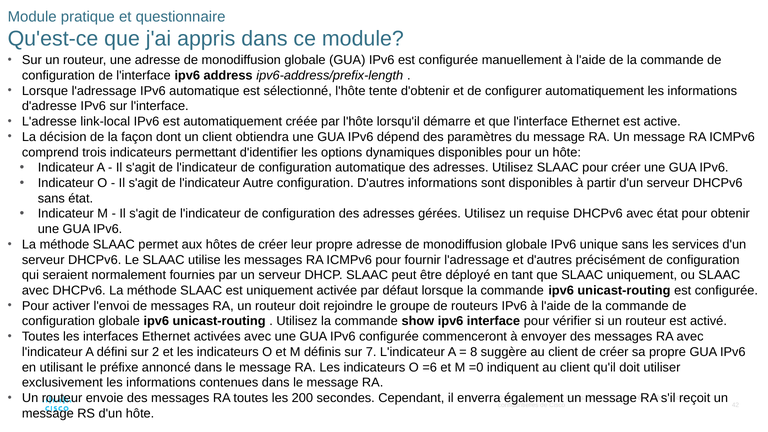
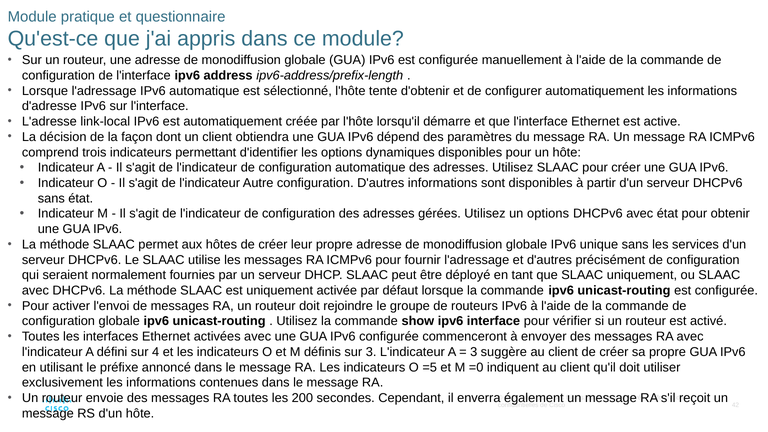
un requise: requise -> options (548, 214)
2: 2 -> 4 (156, 352)
sur 7: 7 -> 3 (371, 352)
8: 8 -> 3 (474, 352)
=6: =6 -> =5 (430, 367)
